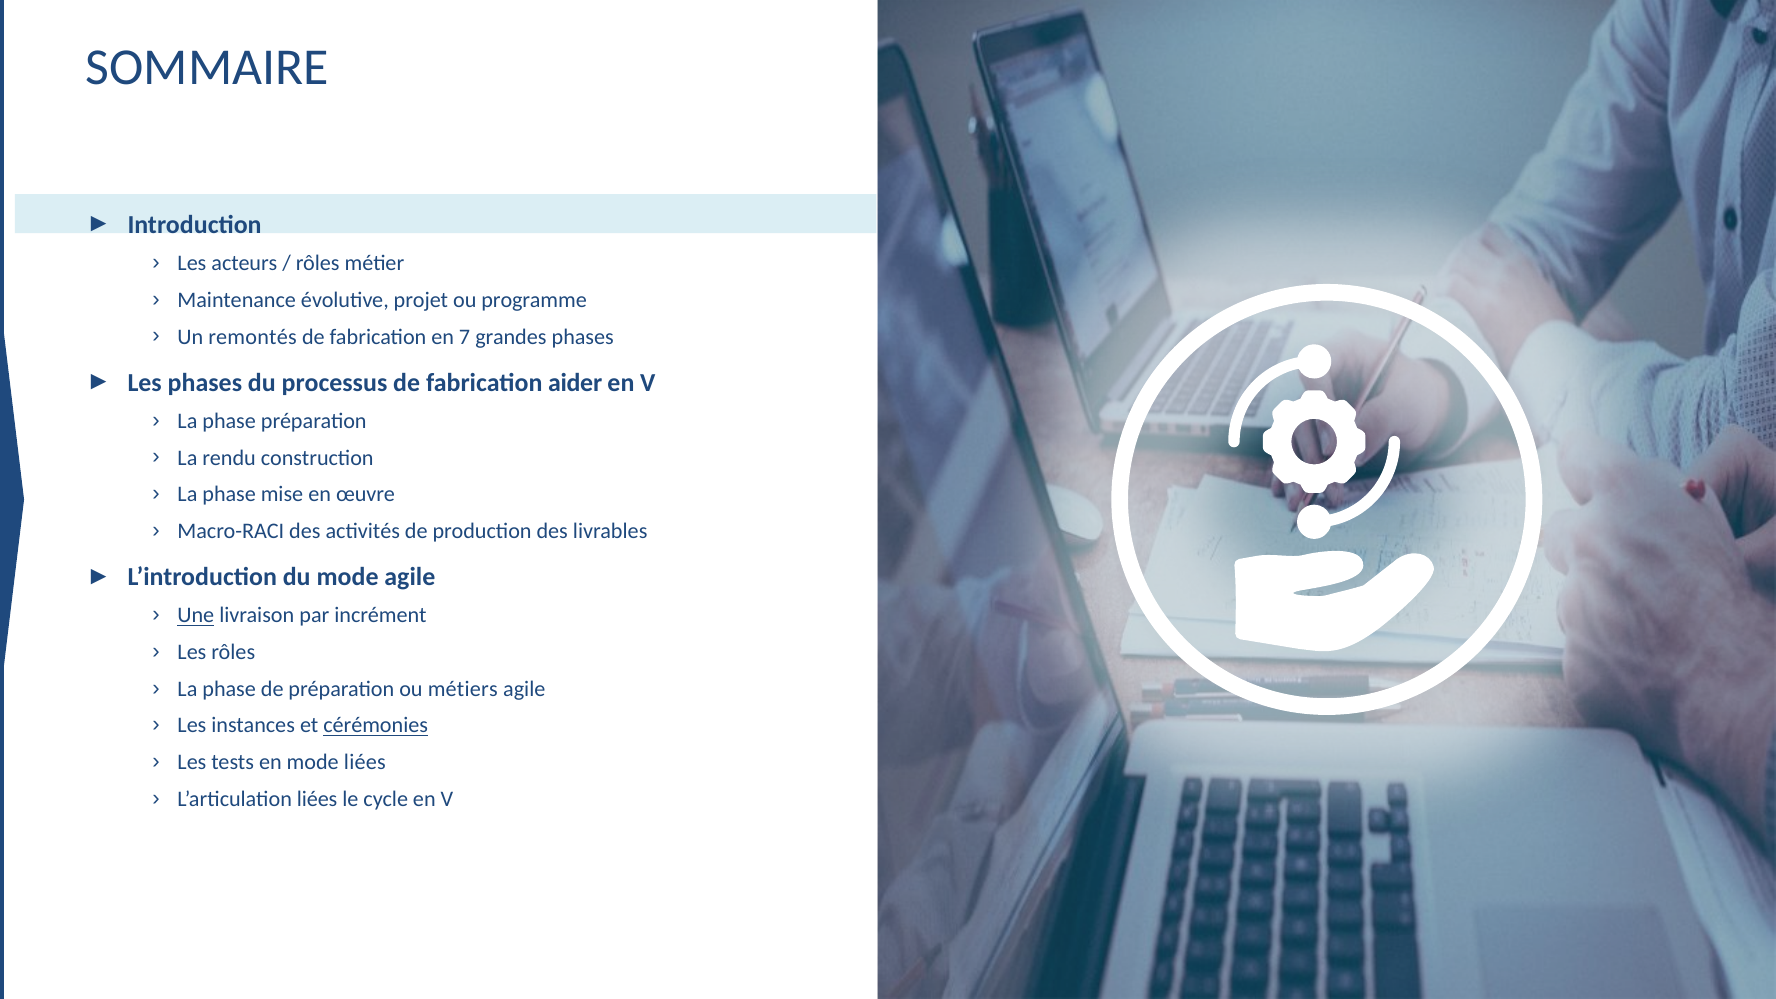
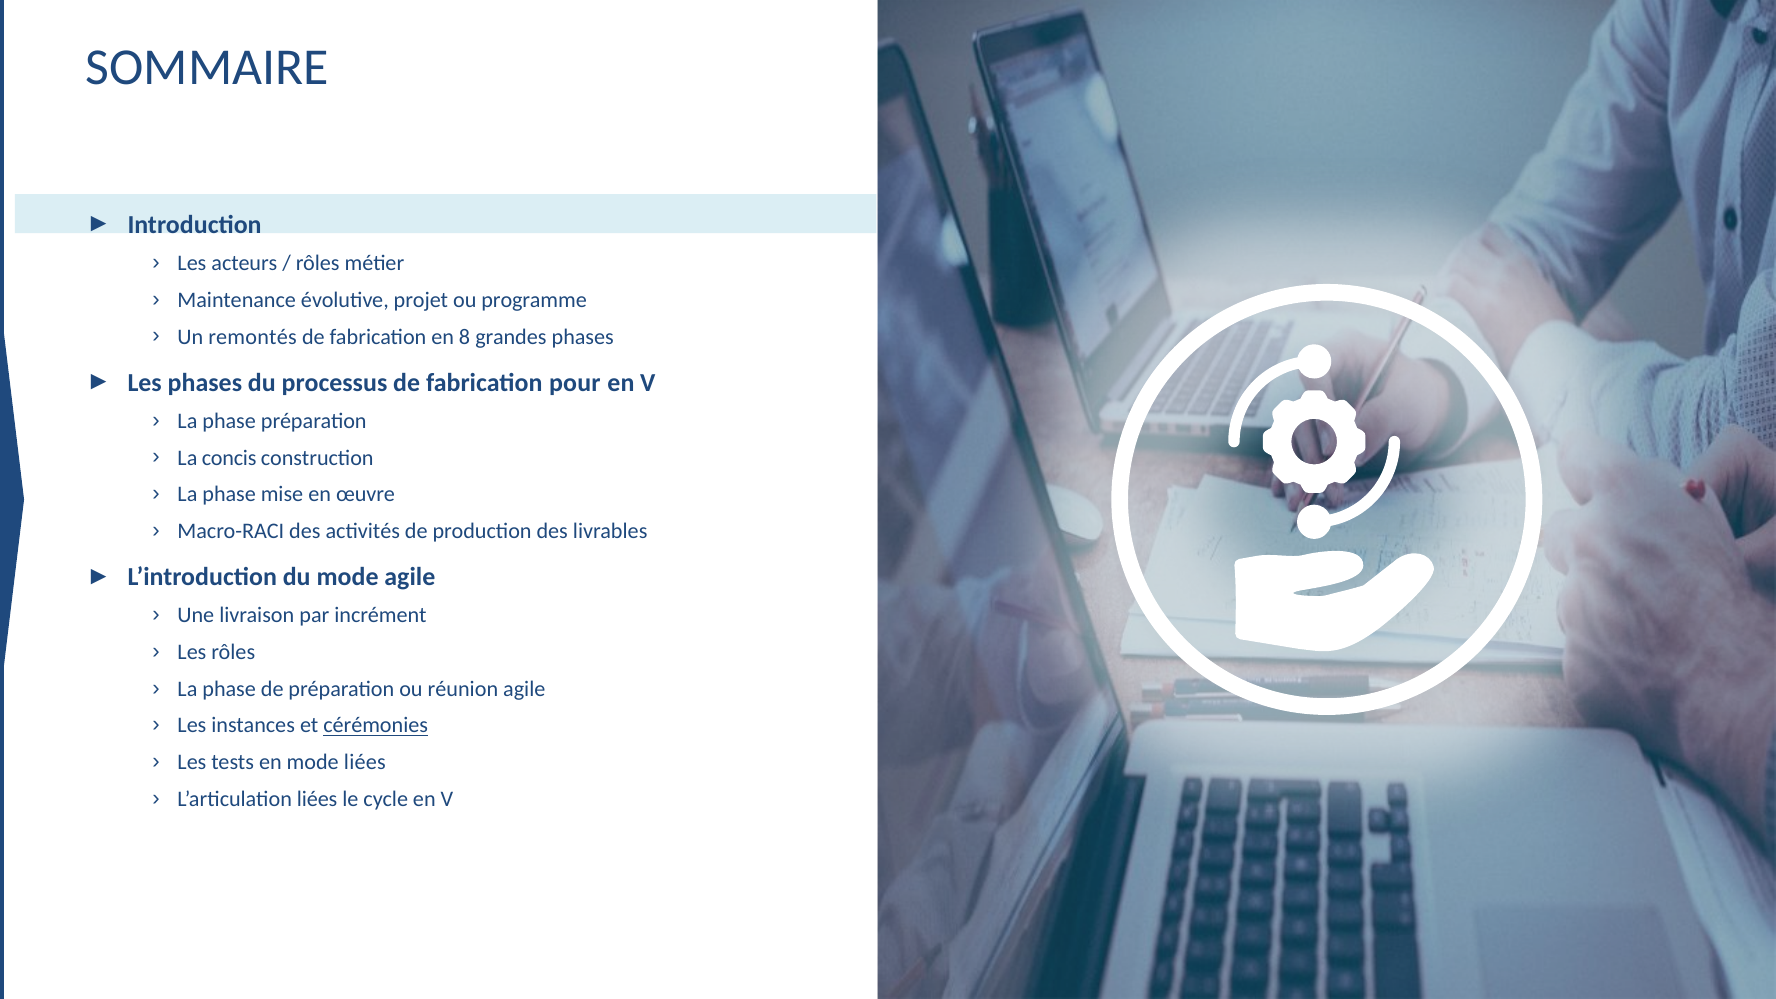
7: 7 -> 8 (465, 337)
aider: aider -> pour (575, 383)
rendu: rendu -> concis (229, 458)
Une underline: present -> none (196, 616)
métiers: métiers -> réunion (463, 689)
